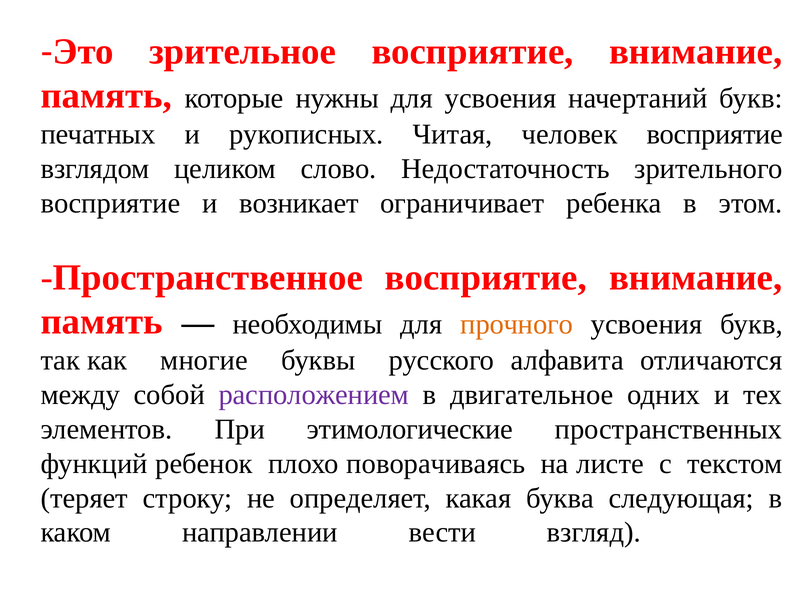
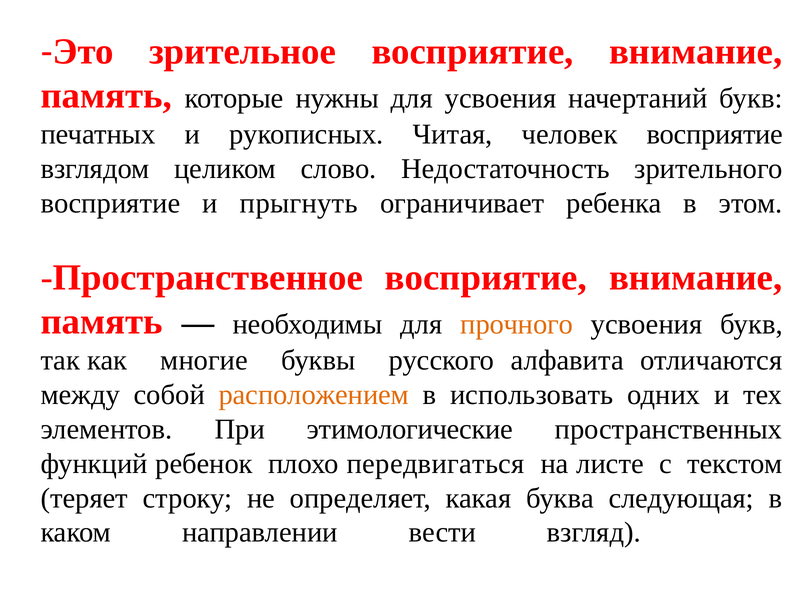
возникает: возникает -> прыгнуть (299, 203)
расположением colour: purple -> orange (314, 395)
двигательное: двигательное -> использовать (532, 395)
поворачиваясь: поворачиваясь -> передвигаться (436, 464)
